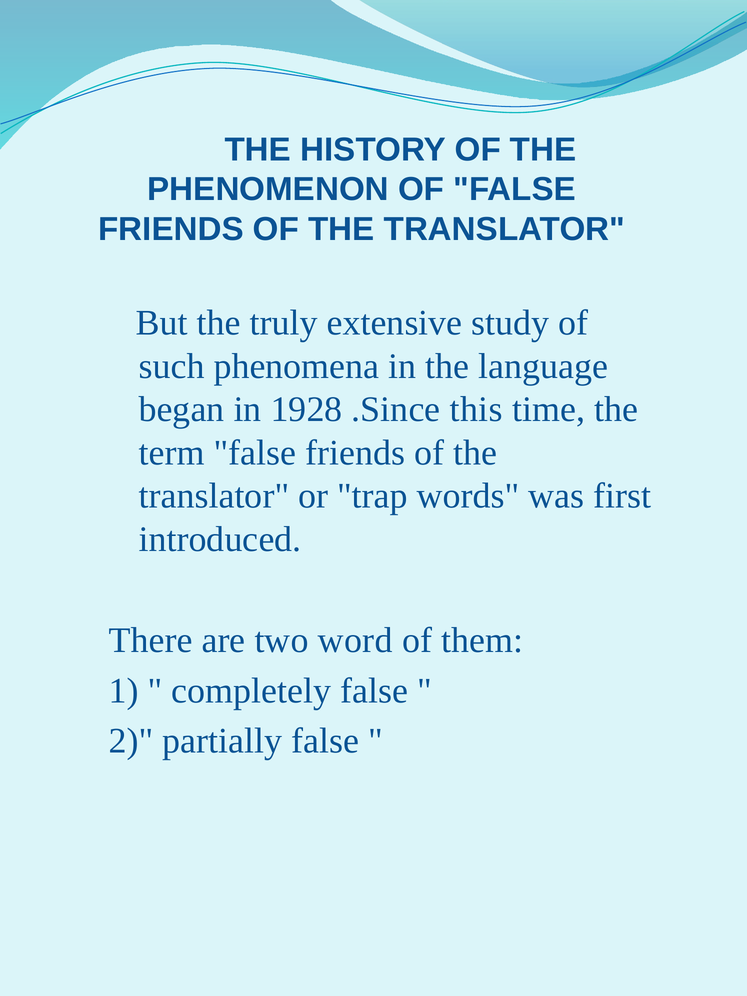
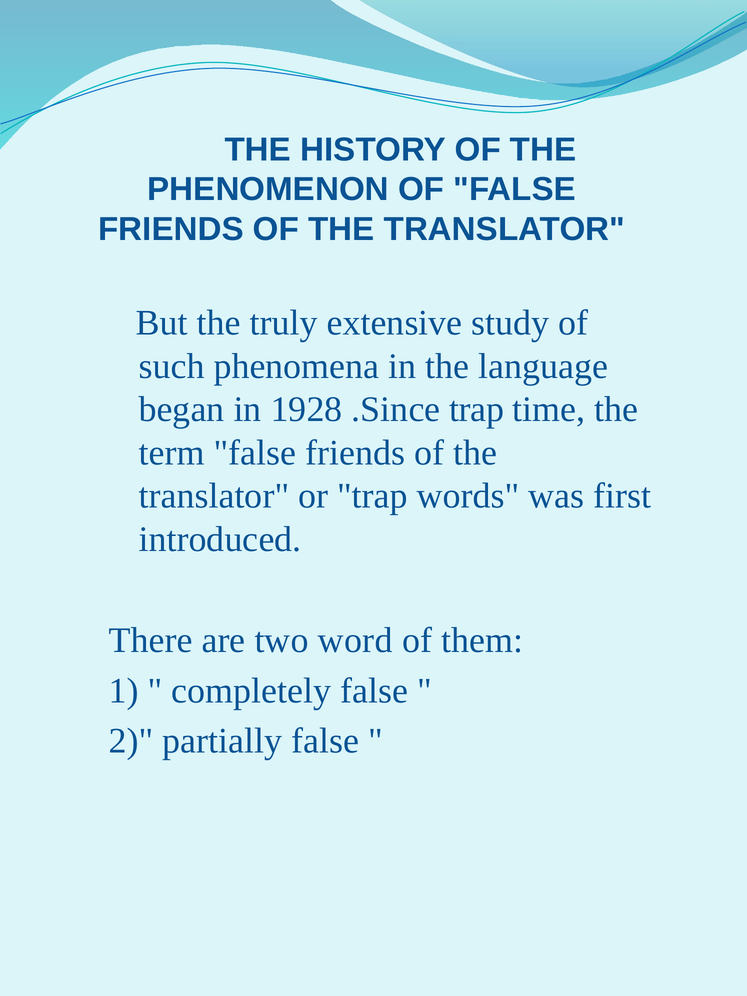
.Since this: this -> trap (477, 410)
